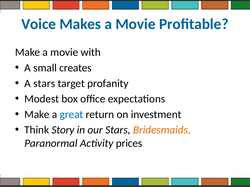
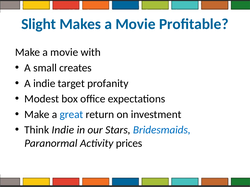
Voice: Voice -> Slight (39, 24)
A stars: stars -> indie (44, 84)
Think Story: Story -> Indie (63, 130)
Bridesmaids colour: orange -> blue (162, 130)
